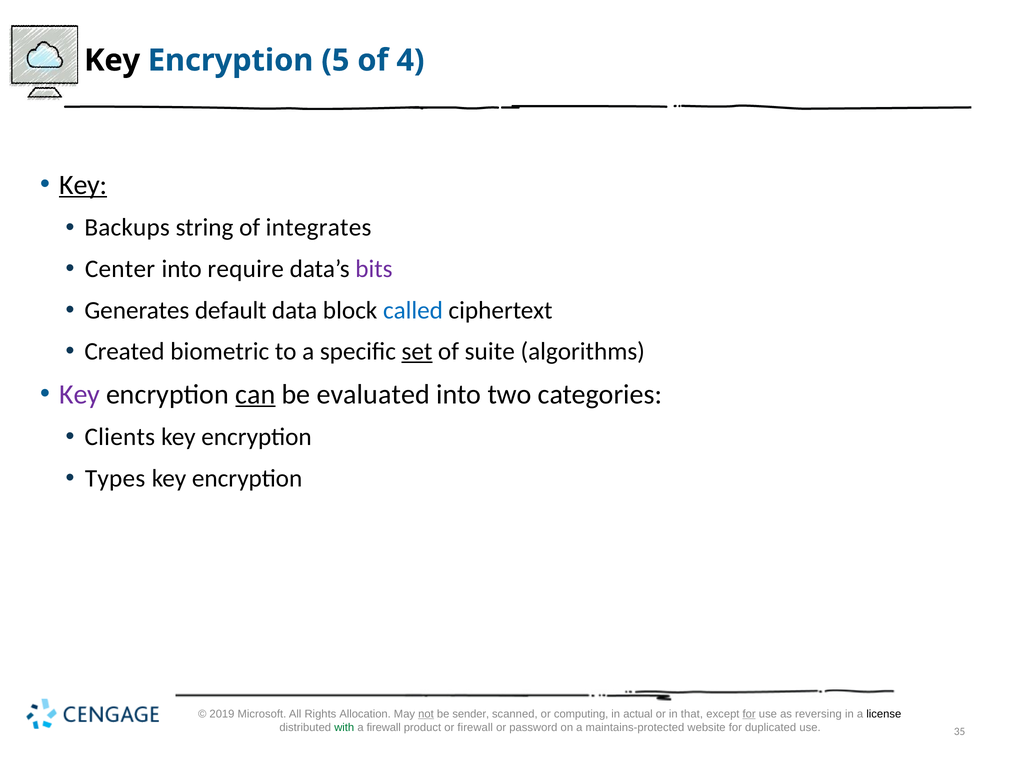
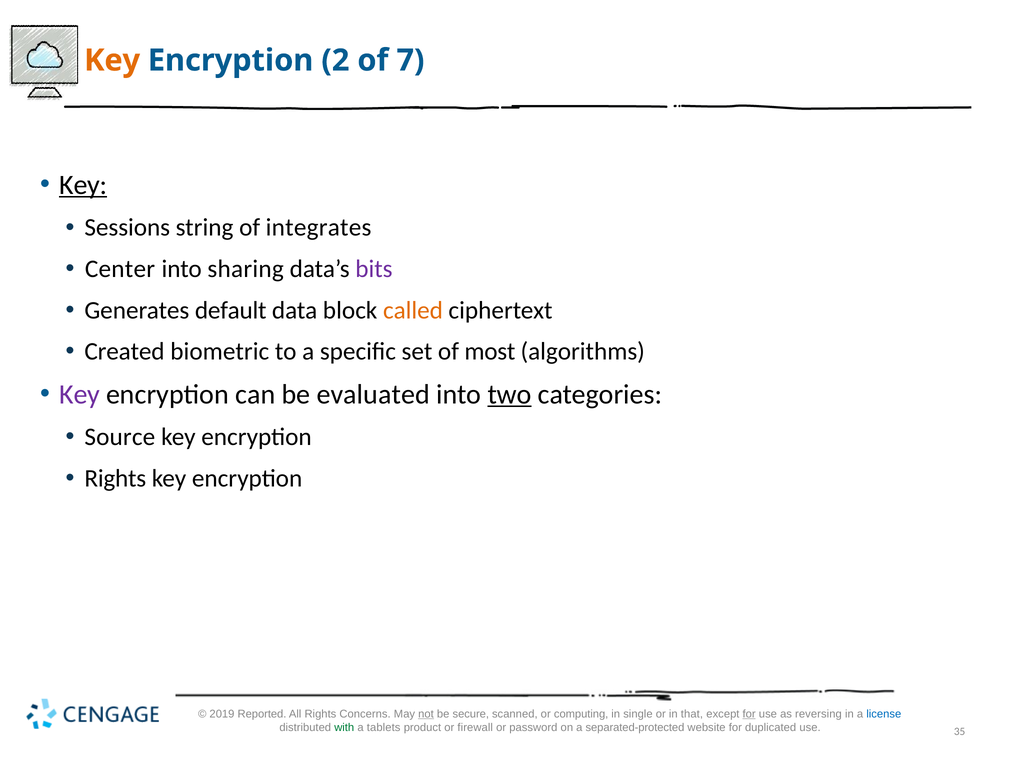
Key colour: black -> orange (112, 60)
5: 5 -> 2 (335, 60)
4: 4 -> 7 (410, 60)
Backups: Backups -> Sessions (127, 228)
require: require -> sharing (246, 269)
called colour: blue -> orange (413, 310)
set underline: present -> none (417, 351)
suite: suite -> most (490, 351)
can underline: present -> none (255, 394)
two underline: none -> present (510, 394)
Clients: Clients -> Source (120, 437)
Types: Types -> Rights (115, 478)
Microsoft: Microsoft -> Reported (262, 714)
Allocation: Allocation -> Concerns (365, 714)
sender: sender -> secure (471, 714)
actual: actual -> single (638, 714)
license colour: black -> blue (884, 714)
a firewall: firewall -> tablets (384, 727)
maintains-protected: maintains-protected -> separated-protected (635, 727)
